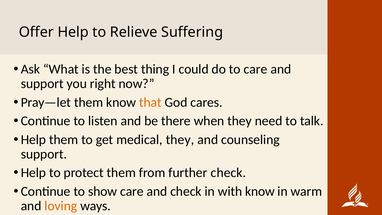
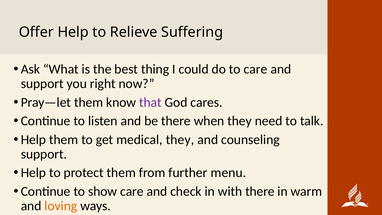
that colour: orange -> purple (150, 102)
further check: check -> menu (228, 173)
with know: know -> there (260, 191)
